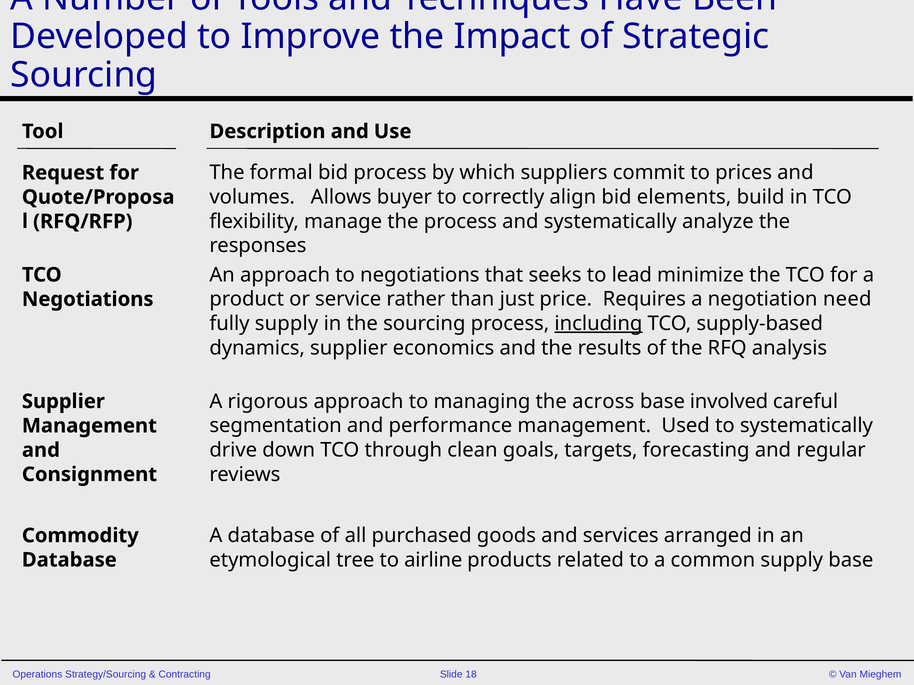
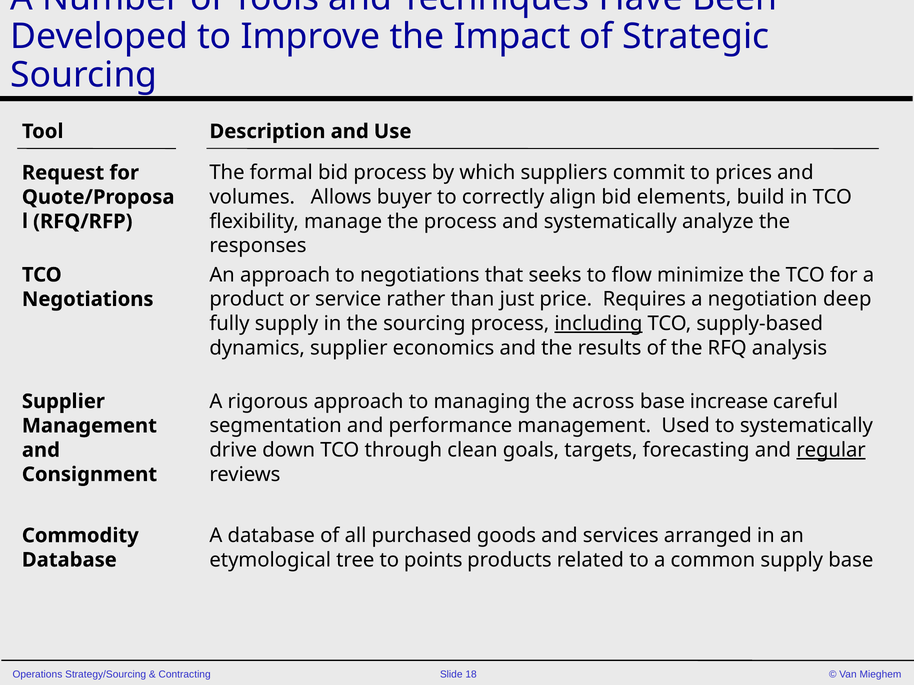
lead: lead -> flow (632, 275)
need: need -> deep (847, 299)
involved: involved -> increase (729, 402)
regular underline: none -> present (831, 450)
airline: airline -> points (433, 560)
